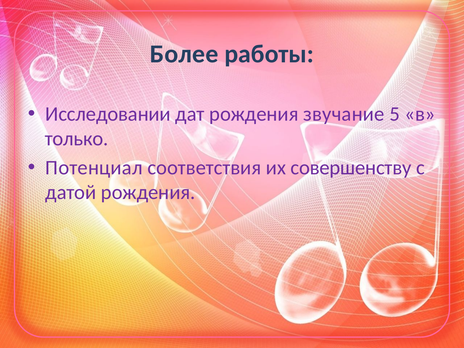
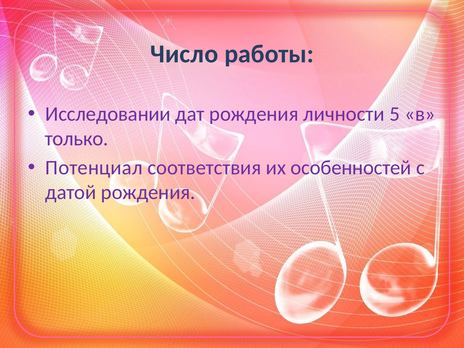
Более: Более -> Число (184, 54)
звучание: звучание -> личности (344, 114)
совершенству: совершенству -> особенностей (351, 168)
